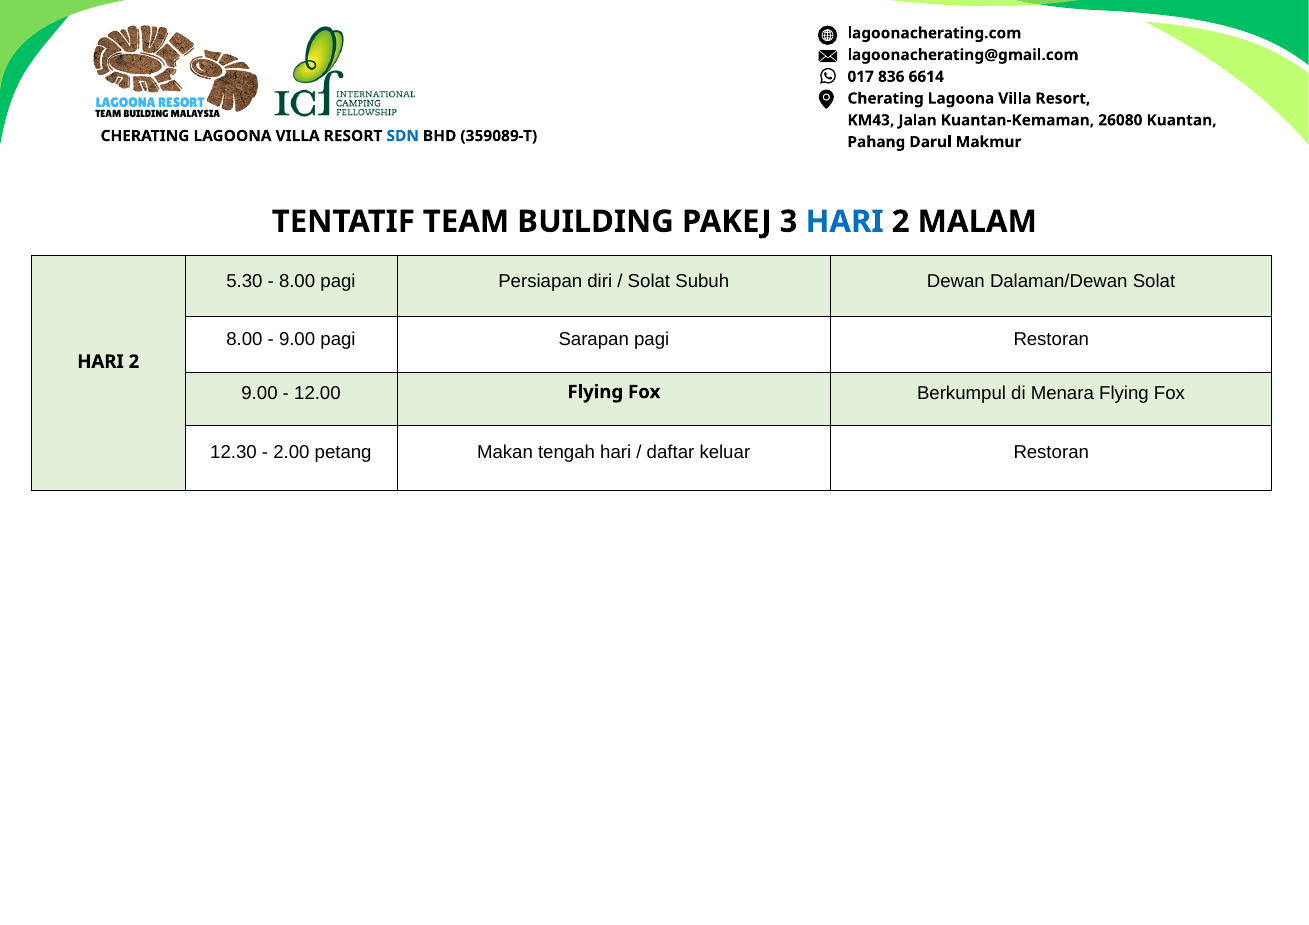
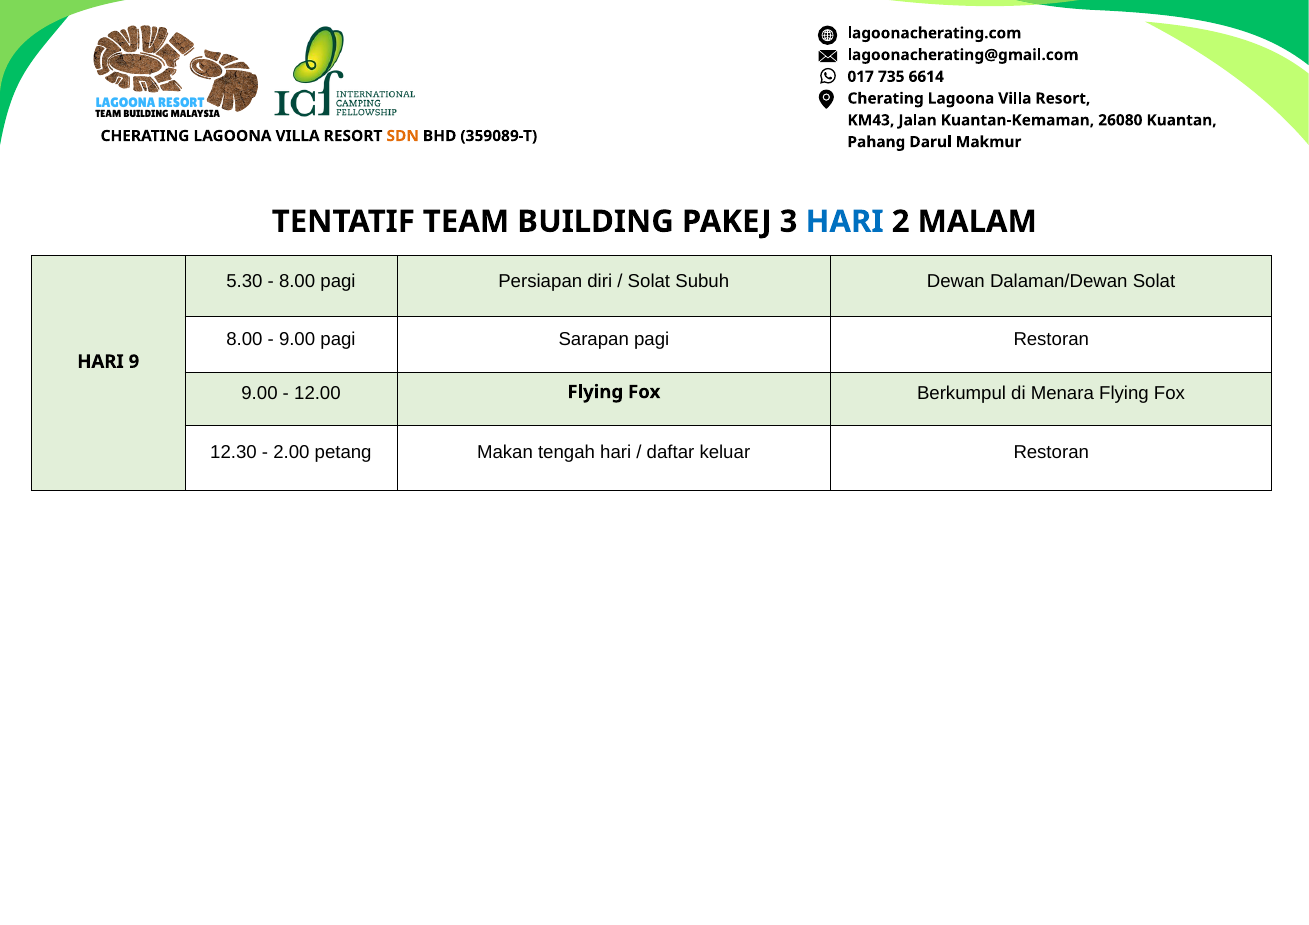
836: 836 -> 735 (891, 77)
SDN colour: blue -> orange (403, 136)
2: 2 -> 9 (134, 362)
